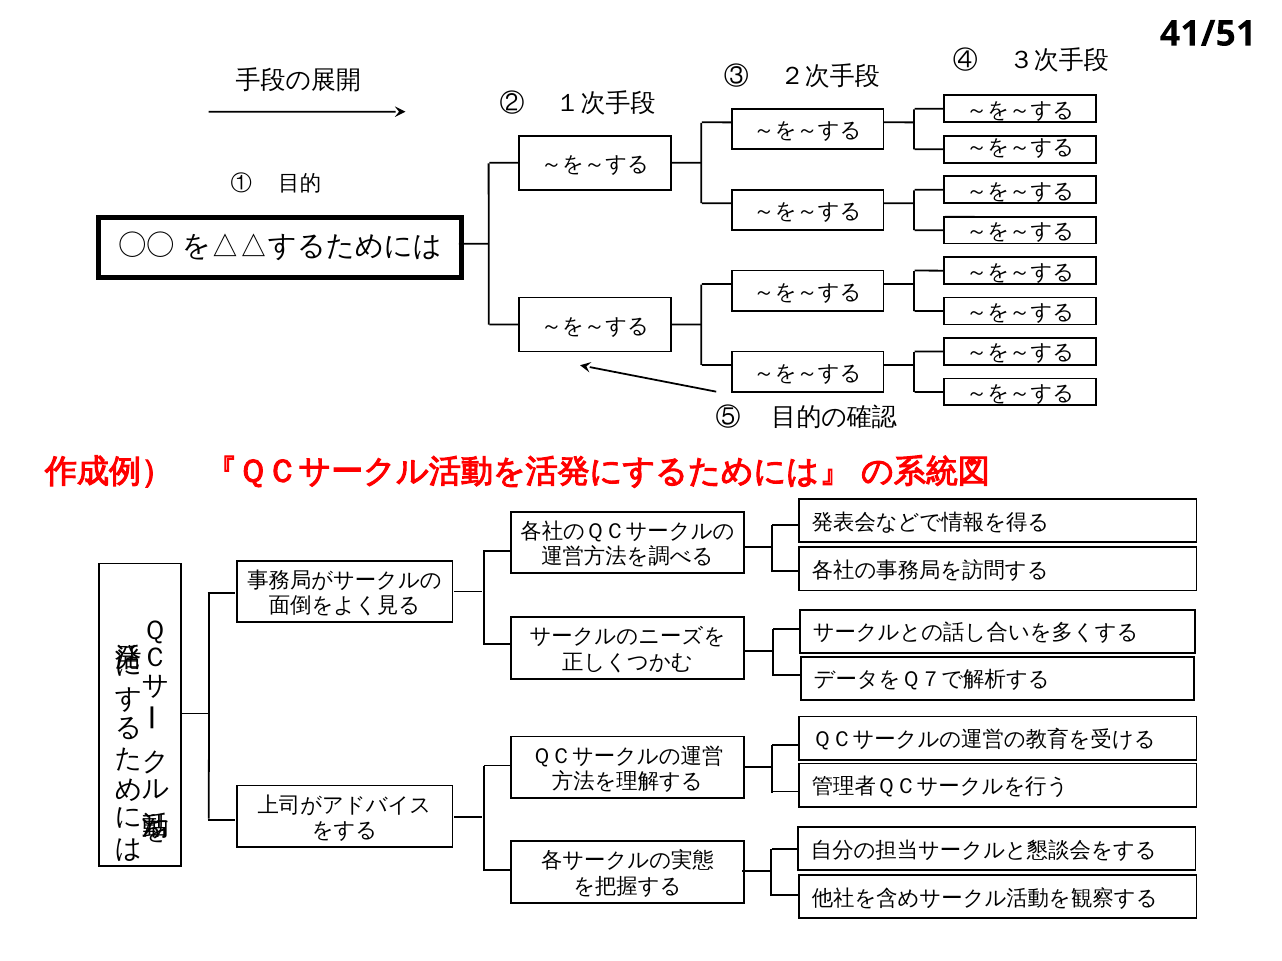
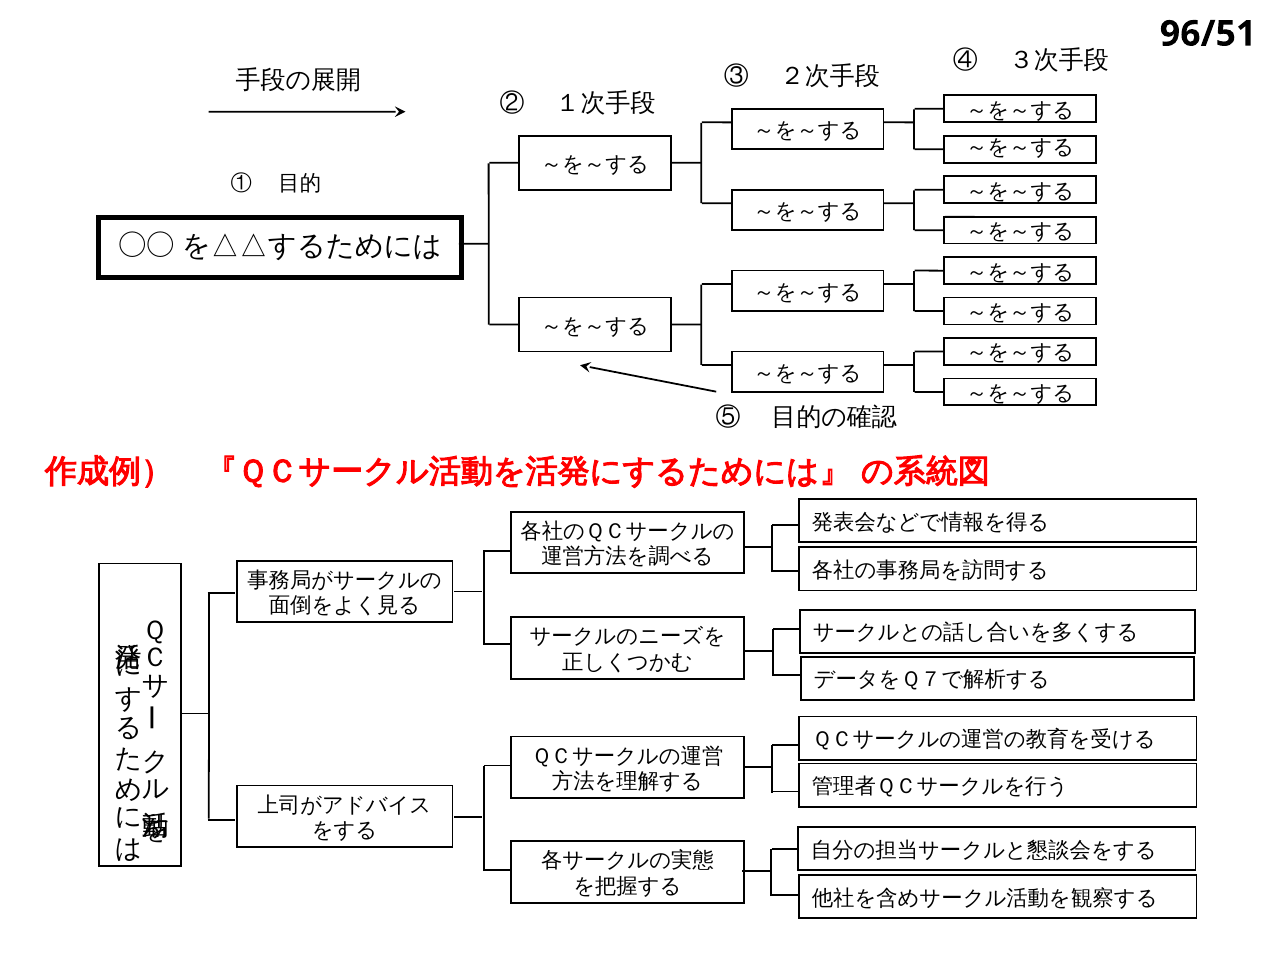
41/51: 41/51 -> 96/51 (1208, 34)
